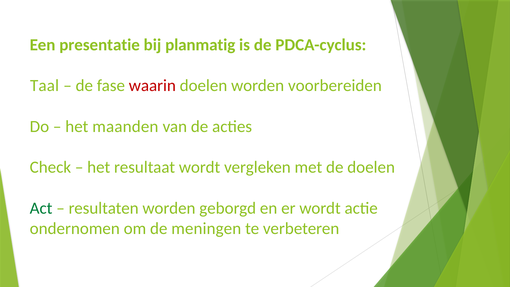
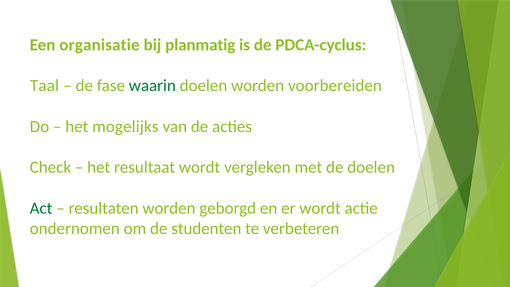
presentatie: presentatie -> organisatie (99, 45)
waarin colour: red -> green (152, 86)
maanden: maanden -> mogelijks (125, 126)
meningen: meningen -> studenten (206, 228)
